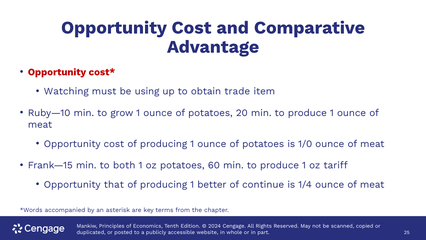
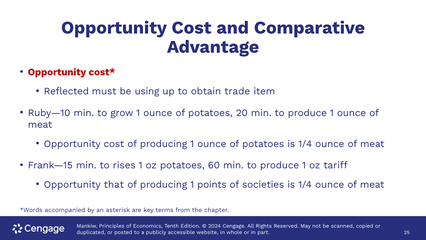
Watching: Watching -> Reflected (66, 91)
potatoes is 1/0: 1/0 -> 1/4 (305, 144)
both: both -> rises (124, 165)
better: better -> points (212, 184)
continue: continue -> societies (263, 184)
